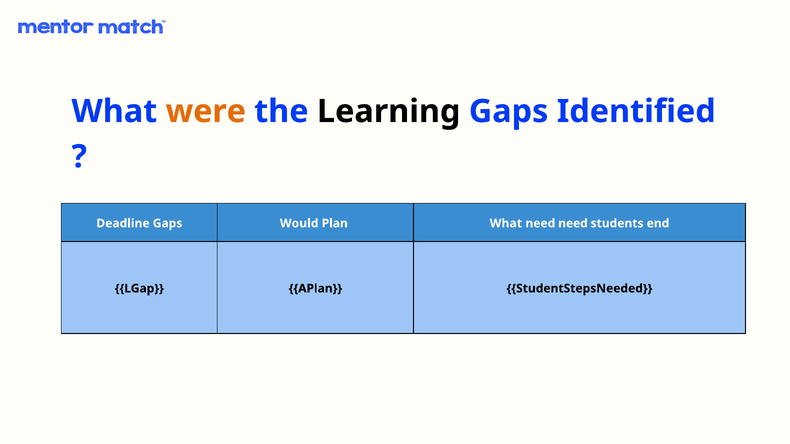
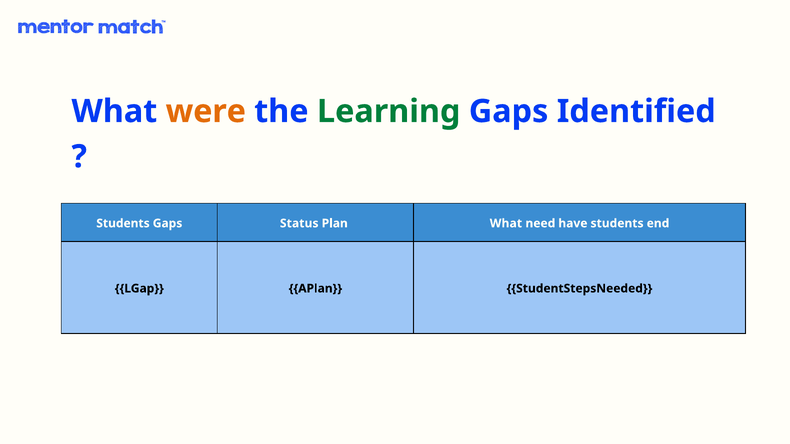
Learning colour: black -> green (389, 112)
Deadline: Deadline -> Students (123, 224)
Would: Would -> Status (299, 224)
need need: need -> have (573, 224)
